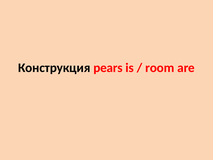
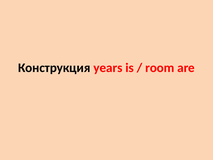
pears: pears -> years (108, 68)
